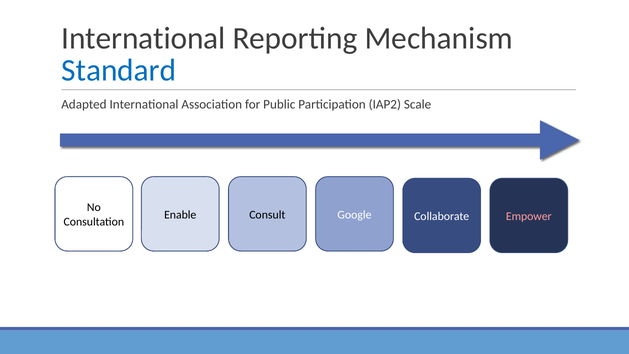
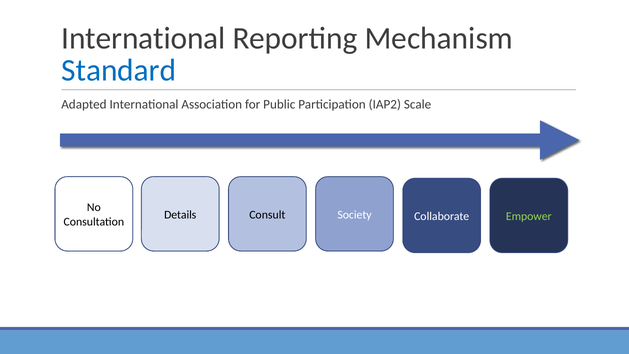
Enable: Enable -> Details (180, 215)
Google: Google -> Society (355, 215)
Empower colour: pink -> light green (529, 216)
